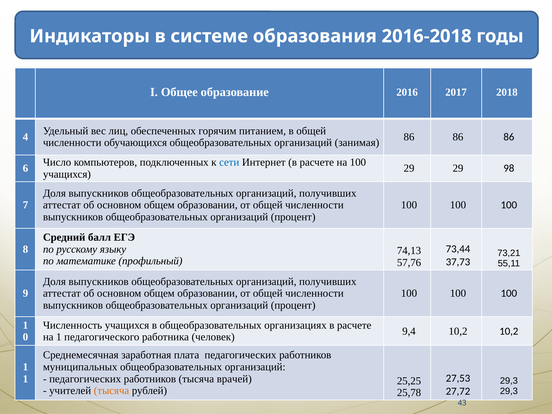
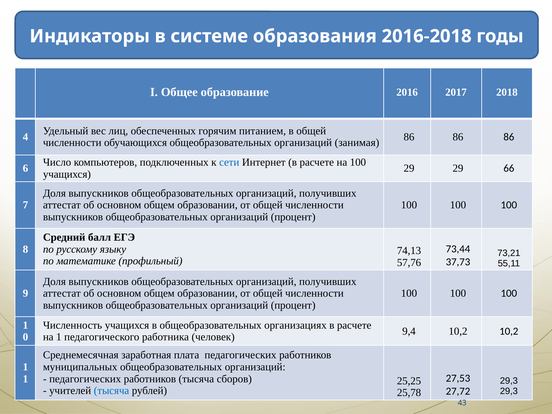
98: 98 -> 66 (509, 168)
врачей: врачей -> сборов (234, 379)
тысяча colour: orange -> blue (111, 391)
